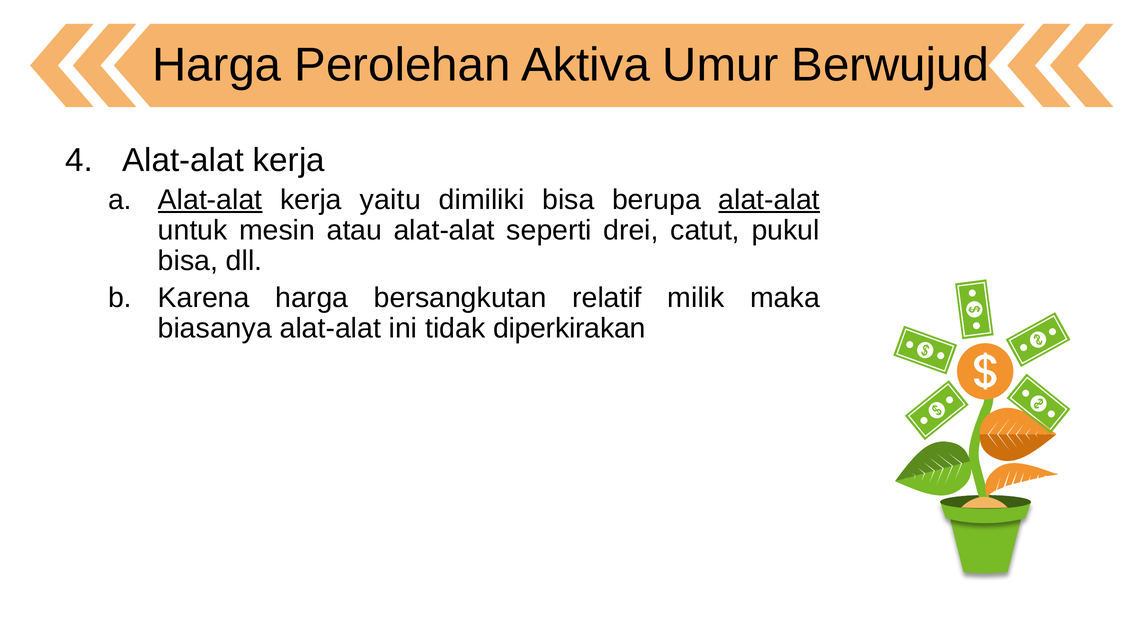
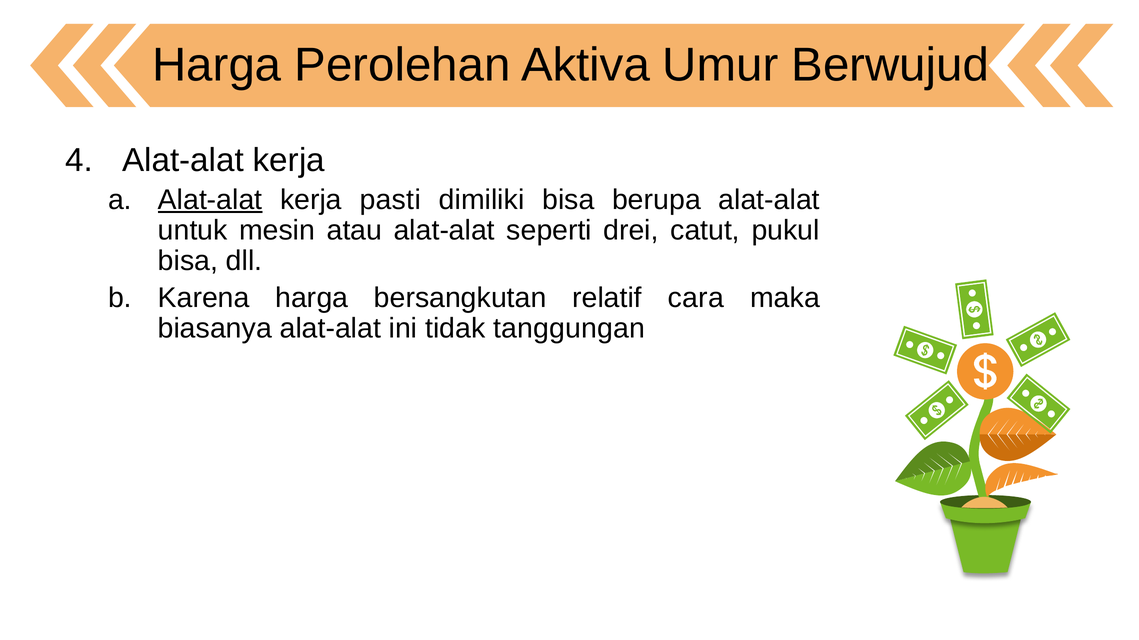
yaitu: yaitu -> pasti (390, 200)
alat-alat underline: present -> none (769, 200)
milik: milik -> cara (696, 298)
diperkirakan: diperkirakan -> tanggungan (569, 329)
